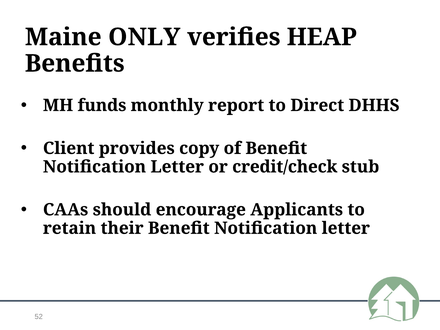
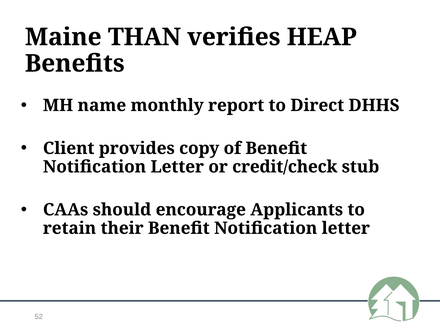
ONLY: ONLY -> THAN (144, 37)
funds: funds -> name (102, 105)
